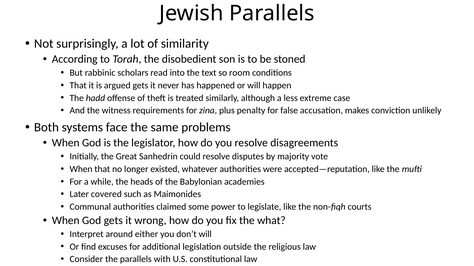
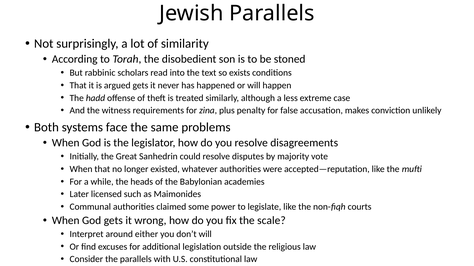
room: room -> exists (240, 73)
covered: covered -> licensed (106, 195)
what: what -> scale (271, 221)
